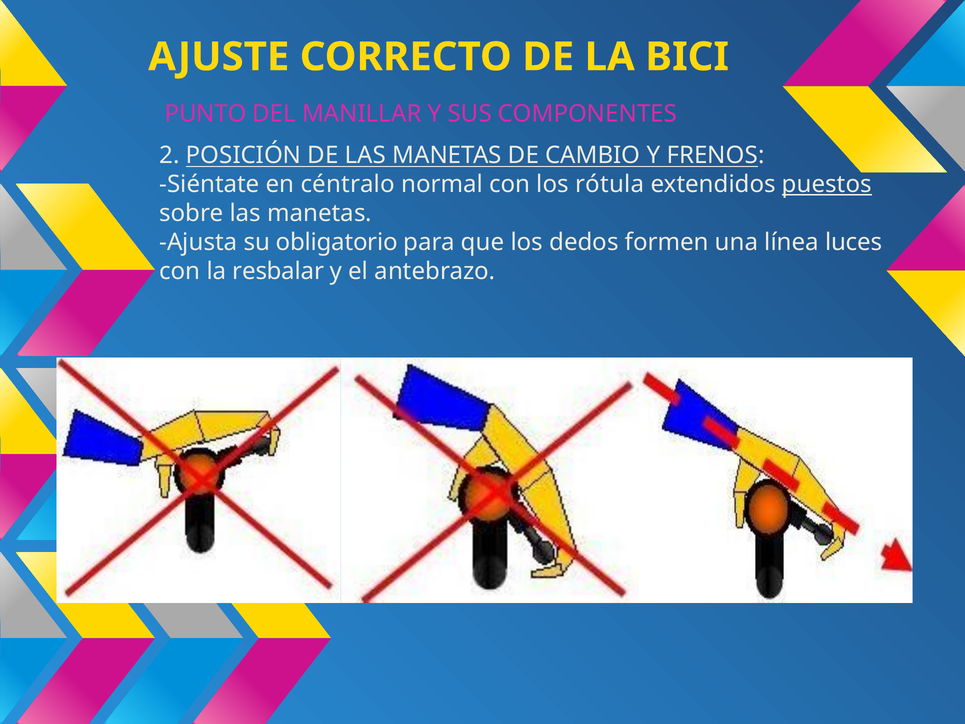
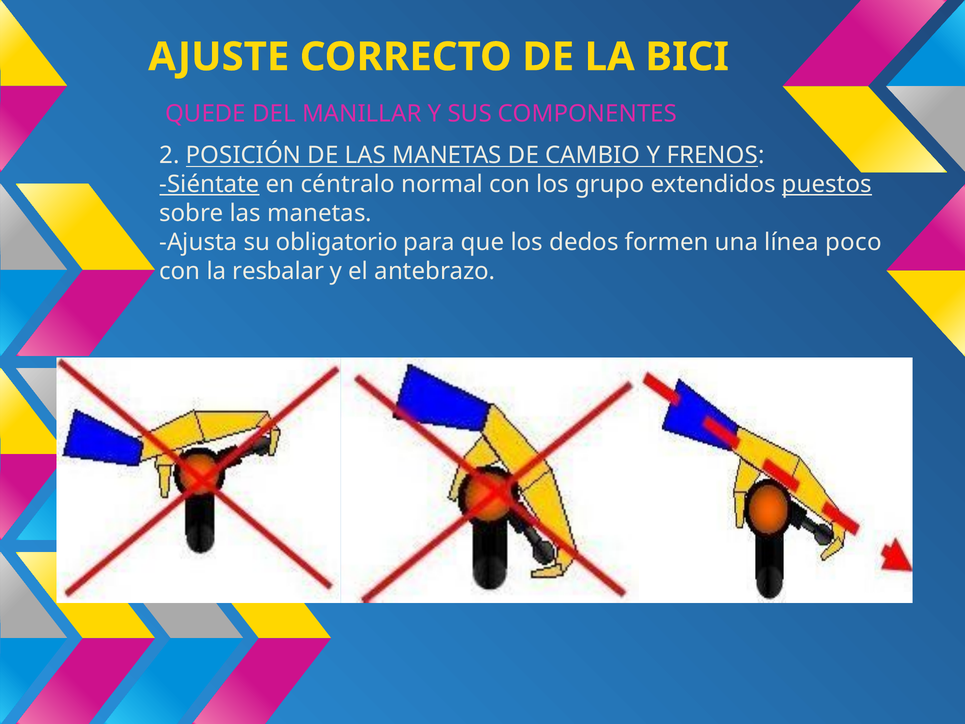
PUNTO: PUNTO -> QUEDE (206, 114)
Siéntate underline: none -> present (209, 184)
rótula: rótula -> grupo (610, 184)
luces: luces -> poco (854, 242)
